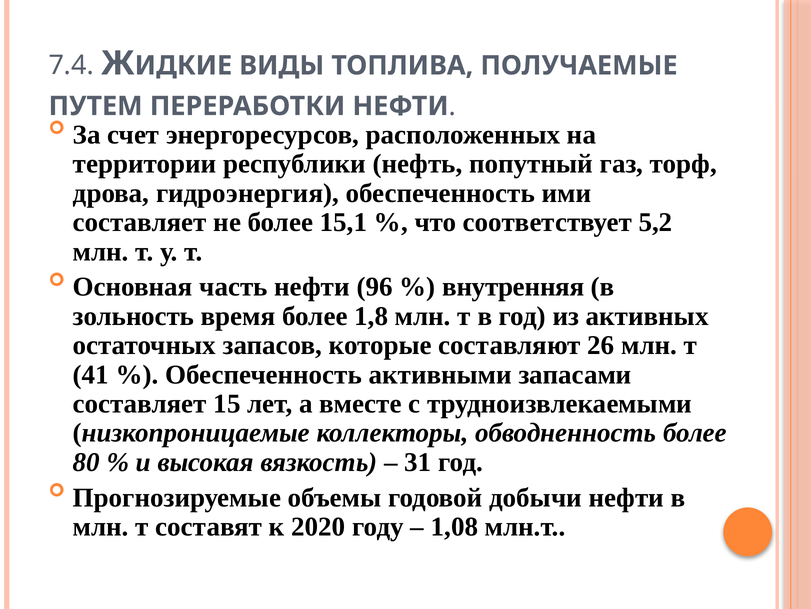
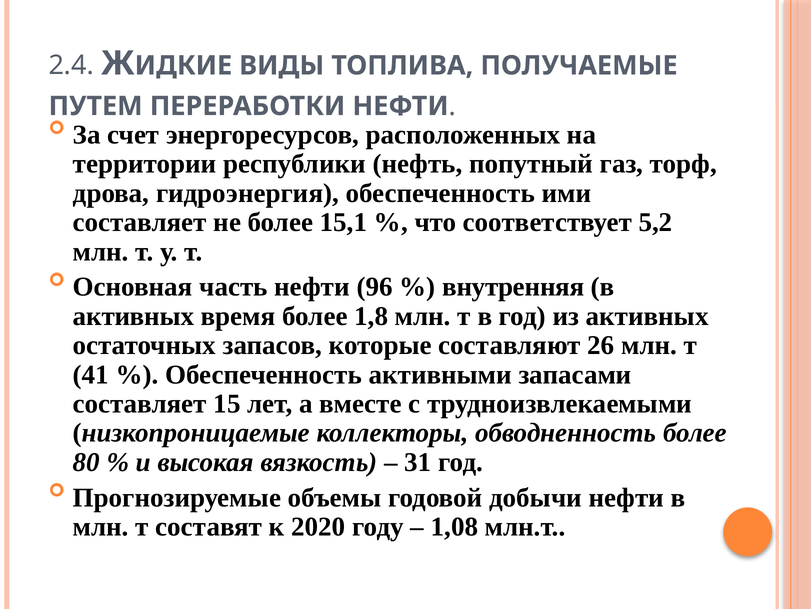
7.4: 7.4 -> 2.4 (71, 65)
зольность: зольность -> активных (133, 316)
